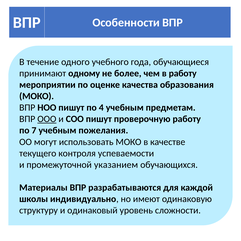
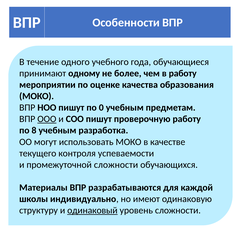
4: 4 -> 0 (101, 108)
7: 7 -> 8 (34, 130)
пожелания: пожелания -> разработка (103, 130)
промежуточной указанием: указанием -> сложности (116, 165)
одинаковый underline: none -> present (92, 210)
